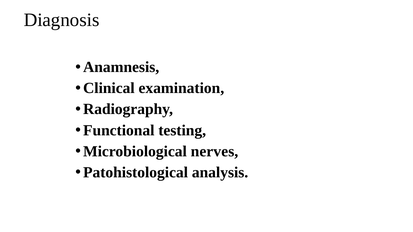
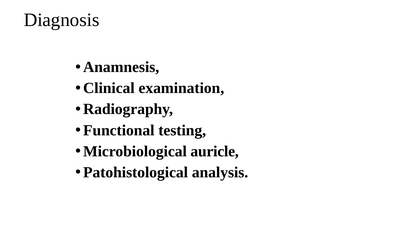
nerves: nerves -> auricle (215, 151)
